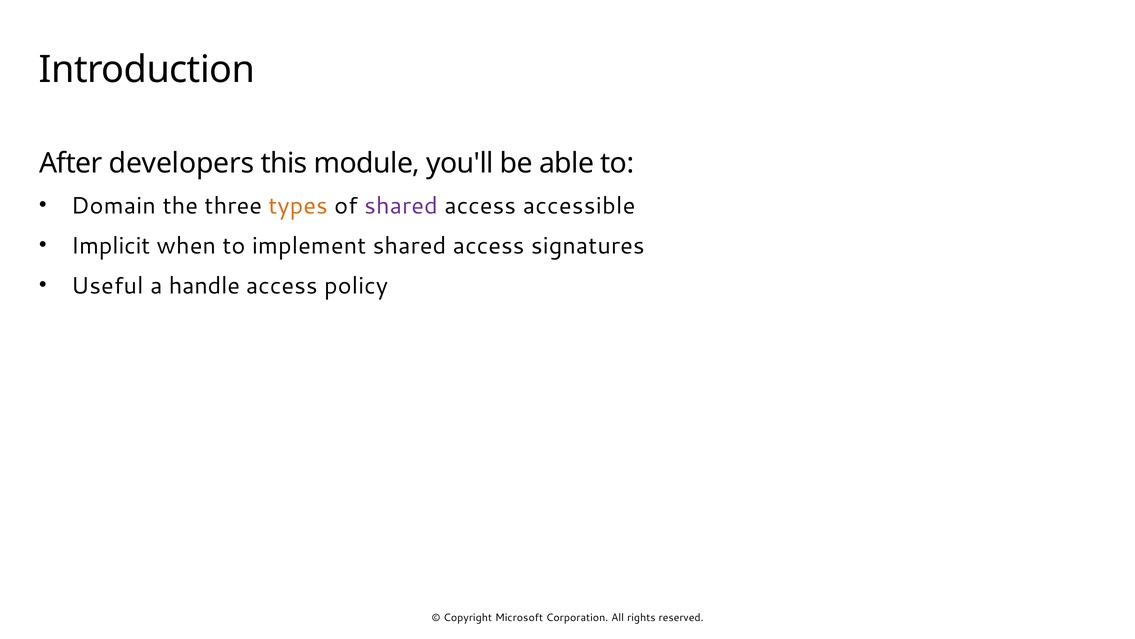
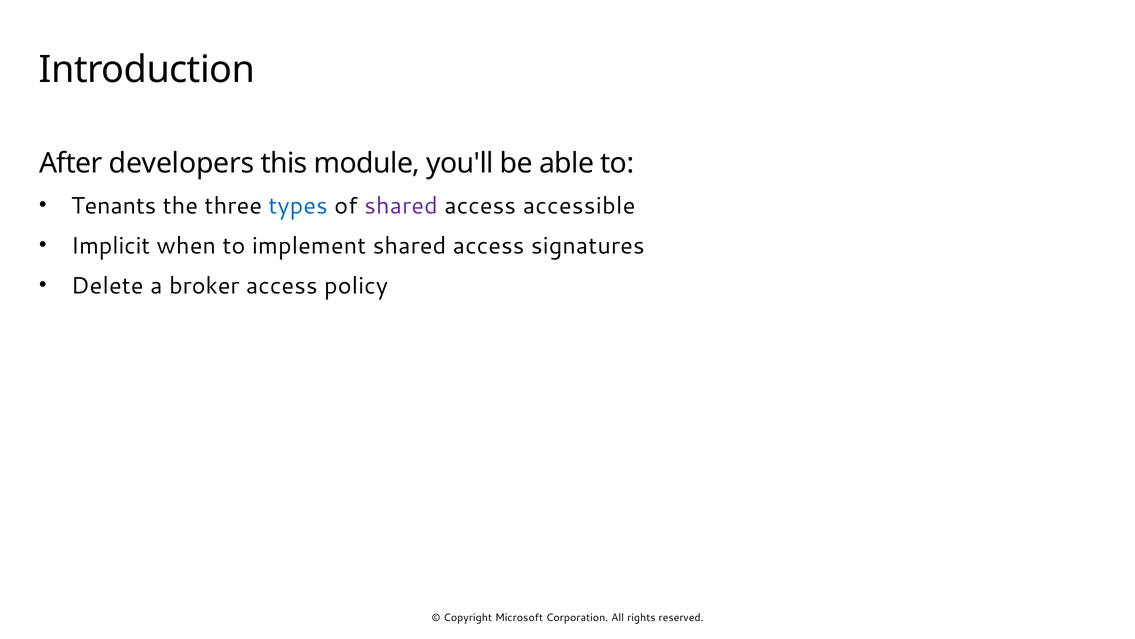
Domain: Domain -> Tenants (114, 206)
types colour: orange -> blue (298, 206)
Useful: Useful -> Delete (107, 286)
handle: handle -> broker (204, 286)
